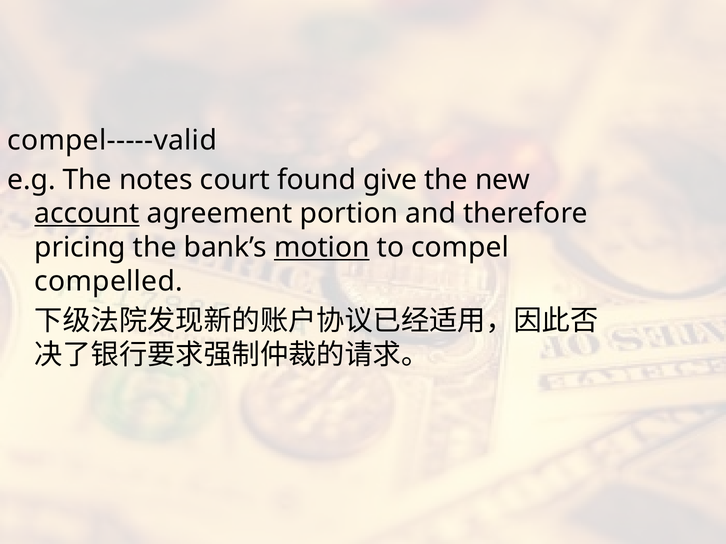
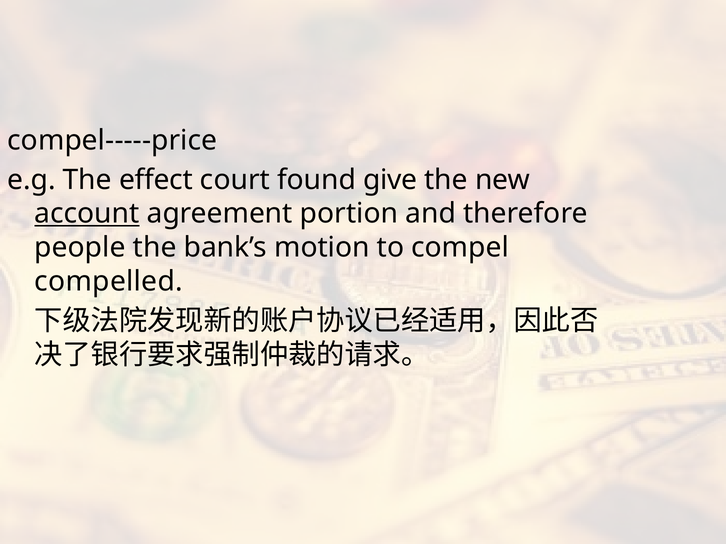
compel-----valid: compel-----valid -> compel-----price (112, 140)
notes: notes -> effect (156, 180)
pricing: pricing -> people (80, 248)
motion underline: present -> none (322, 248)
